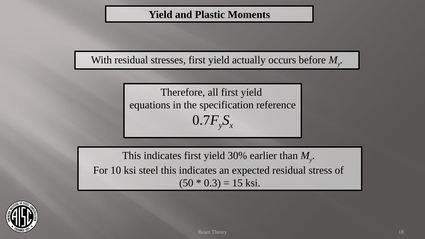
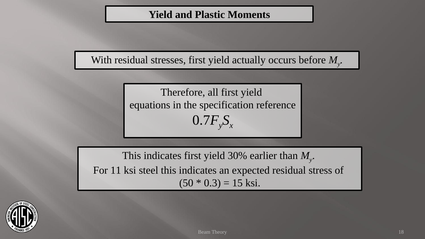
10: 10 -> 11 (116, 170)
